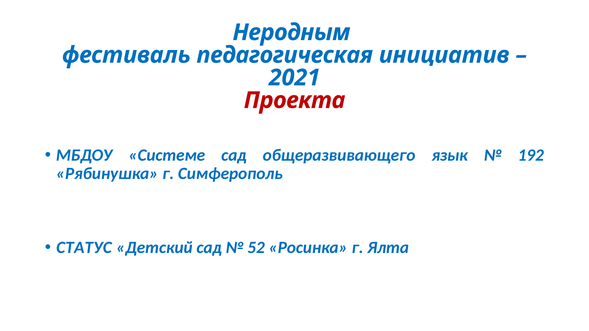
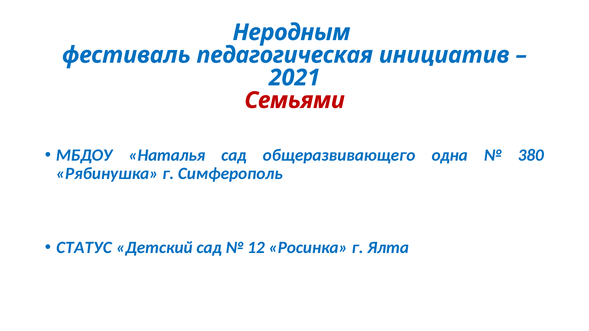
Проекта: Проекта -> Семьями (295, 100)
Системе: Системе -> Наталья (167, 155)
язык: язык -> одна (450, 155)
192: 192 -> 380 (531, 155)
52: 52 -> 12 (256, 248)
